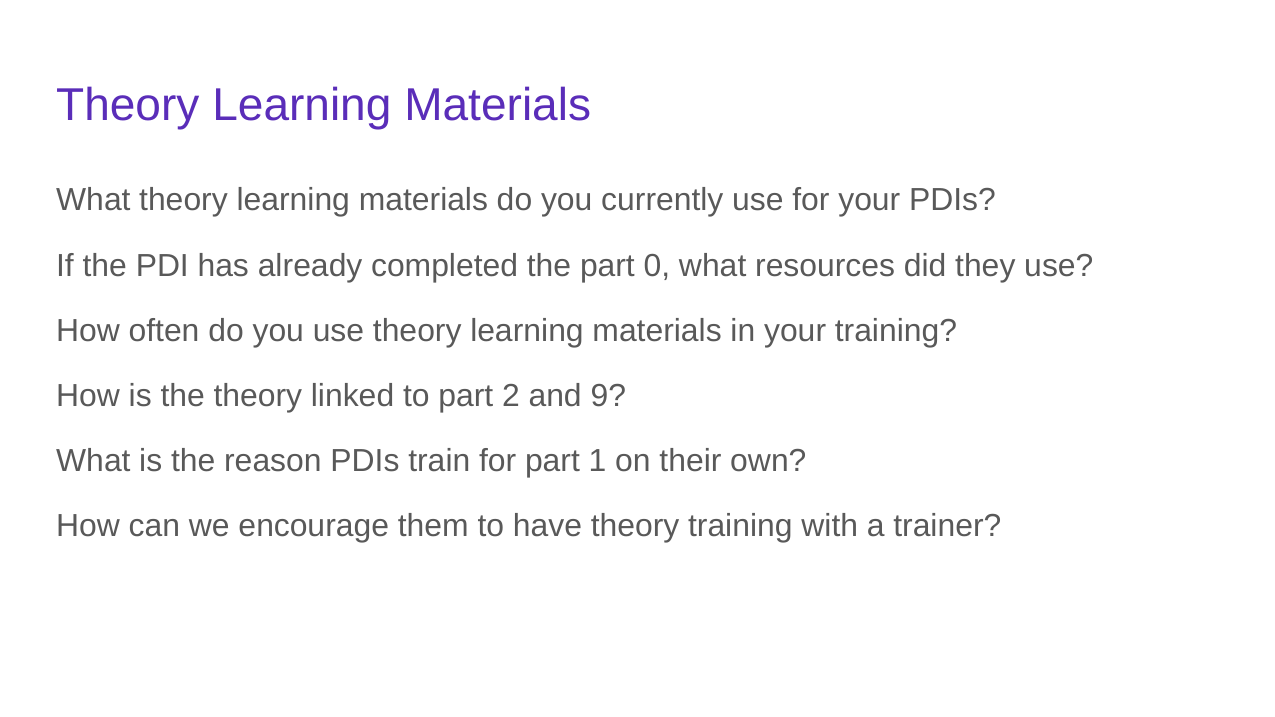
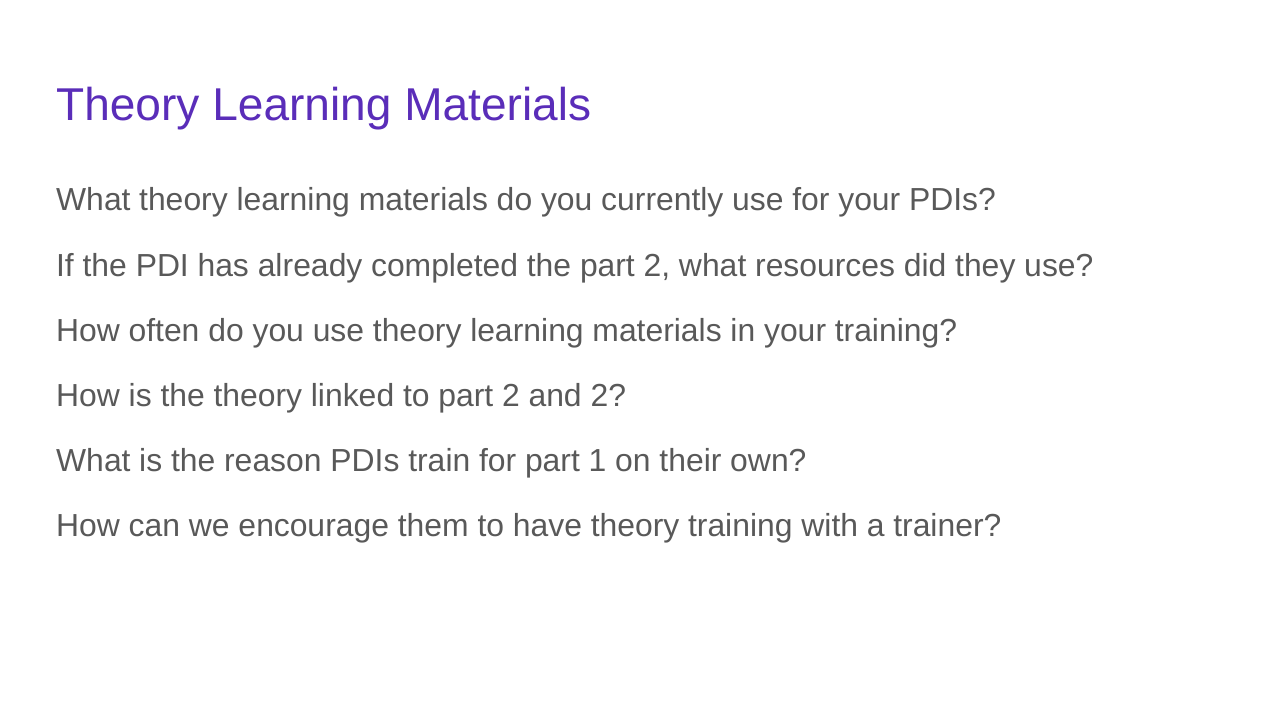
the part 0: 0 -> 2 (657, 266)
and 9: 9 -> 2 (608, 396)
